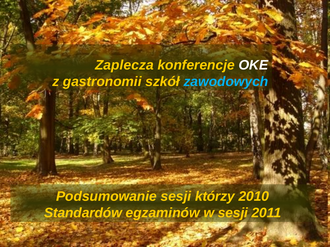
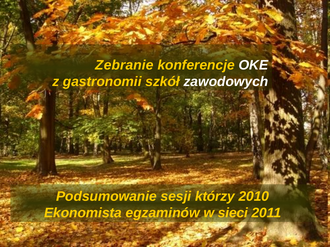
Zaplecza: Zaplecza -> Zebranie (124, 65)
zawodowych colour: light blue -> white (226, 82)
Standardów: Standardów -> Ekonomista (83, 213)
w sesji: sesji -> sieci (233, 213)
